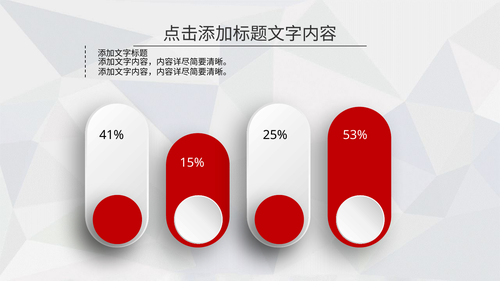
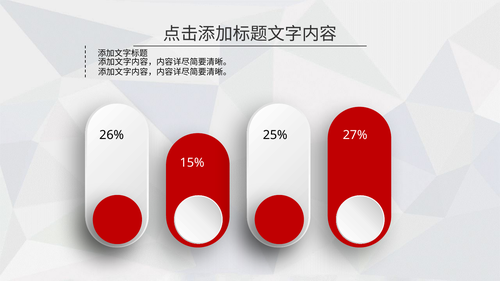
41%: 41% -> 26% (112, 135)
53%: 53% -> 27% (355, 135)
